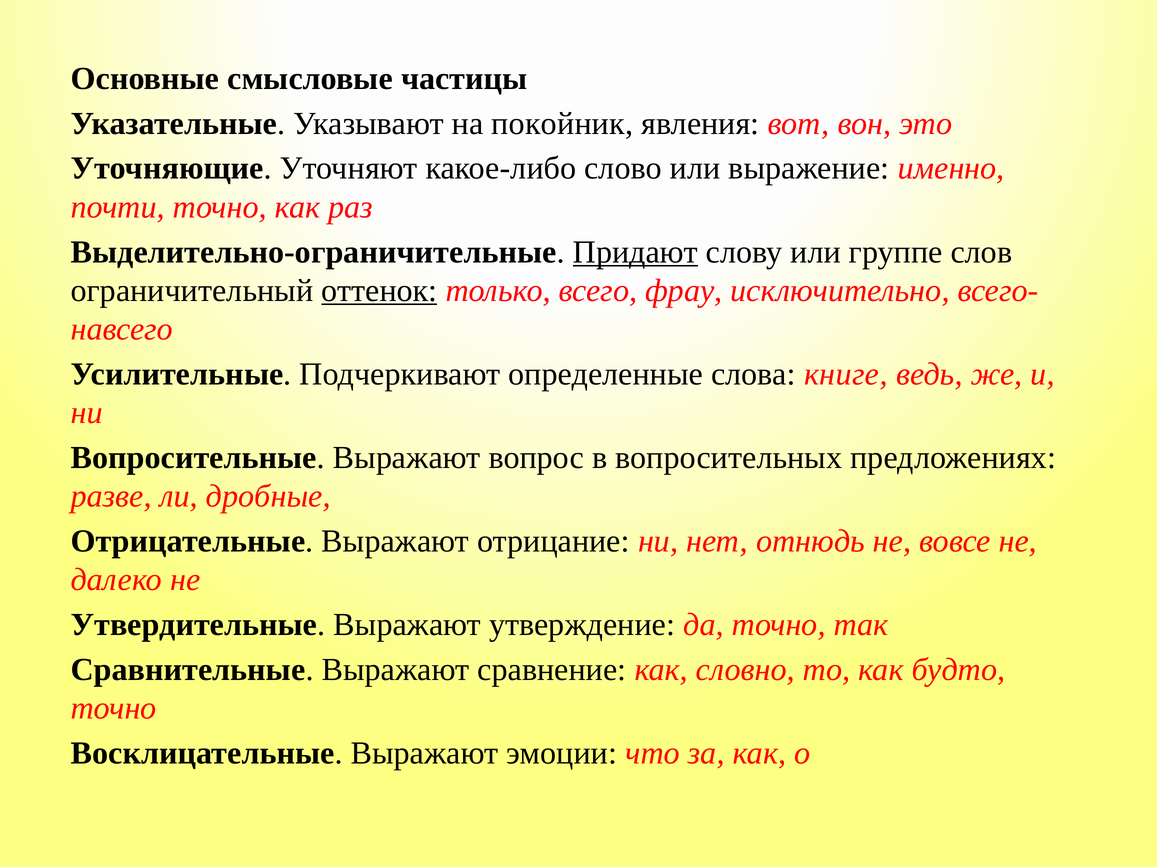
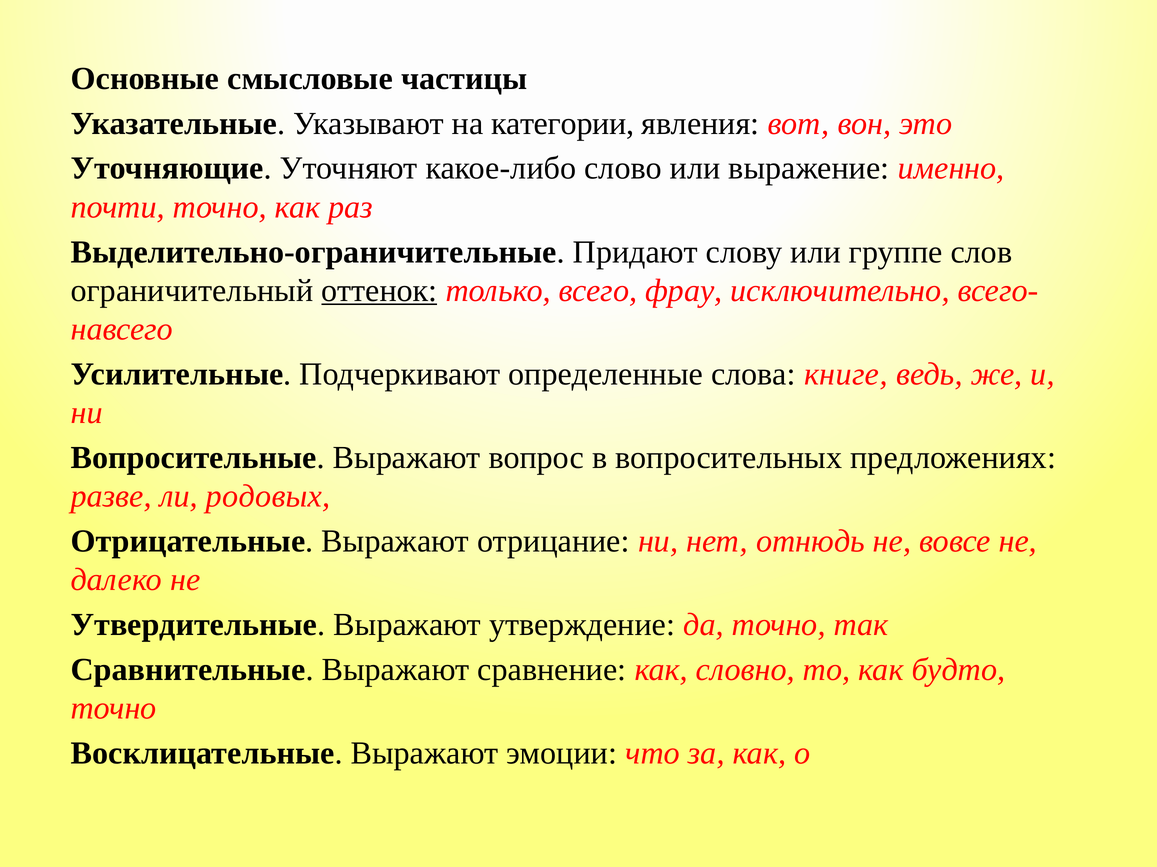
покойник: покойник -> категории (563, 124)
Придают underline: present -> none (635, 252)
дробные: дробные -> родовых (268, 496)
